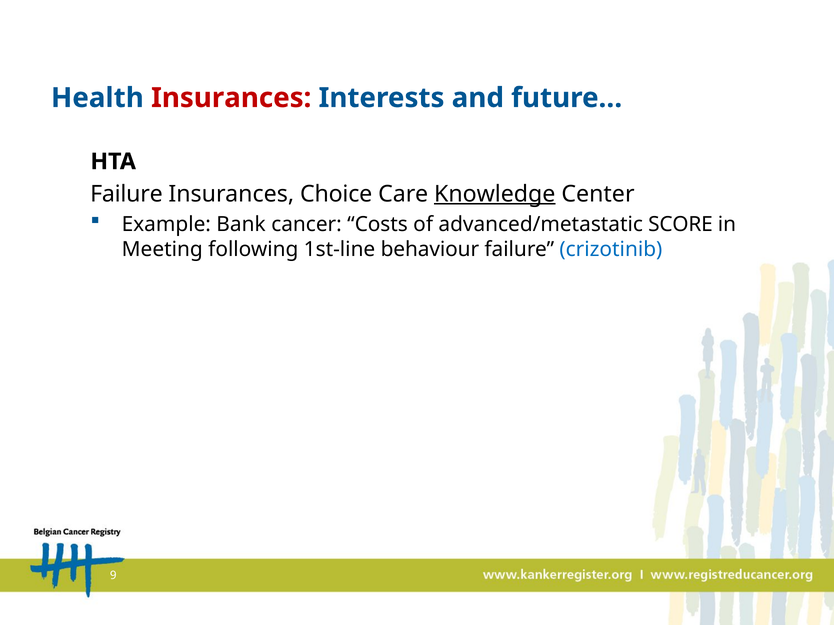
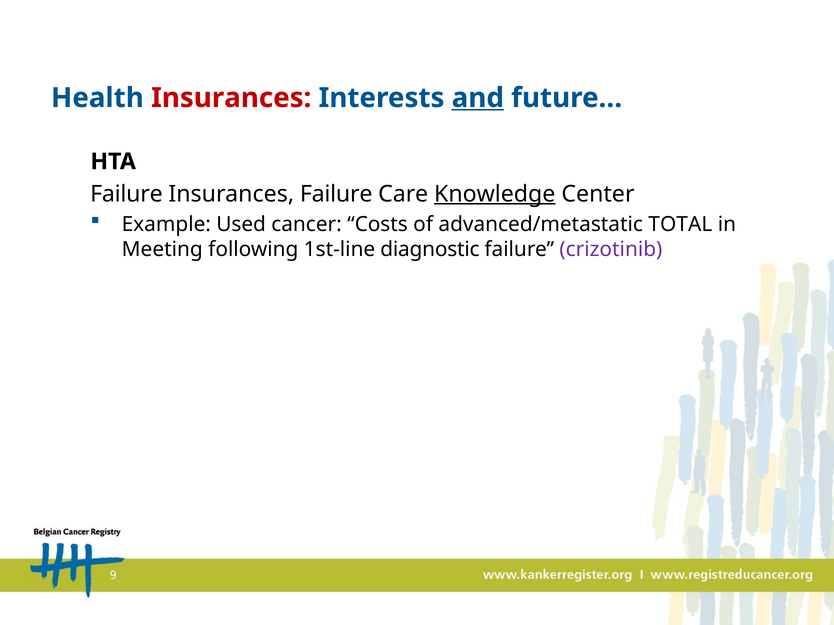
and underline: none -> present (478, 98)
Insurances Choice: Choice -> Failure (336, 194)
Bank: Bank -> Used (241, 225)
SCORE: SCORE -> TOTAL (680, 225)
behaviour: behaviour -> diagnostic (430, 250)
crizotinib colour: blue -> purple (611, 250)
